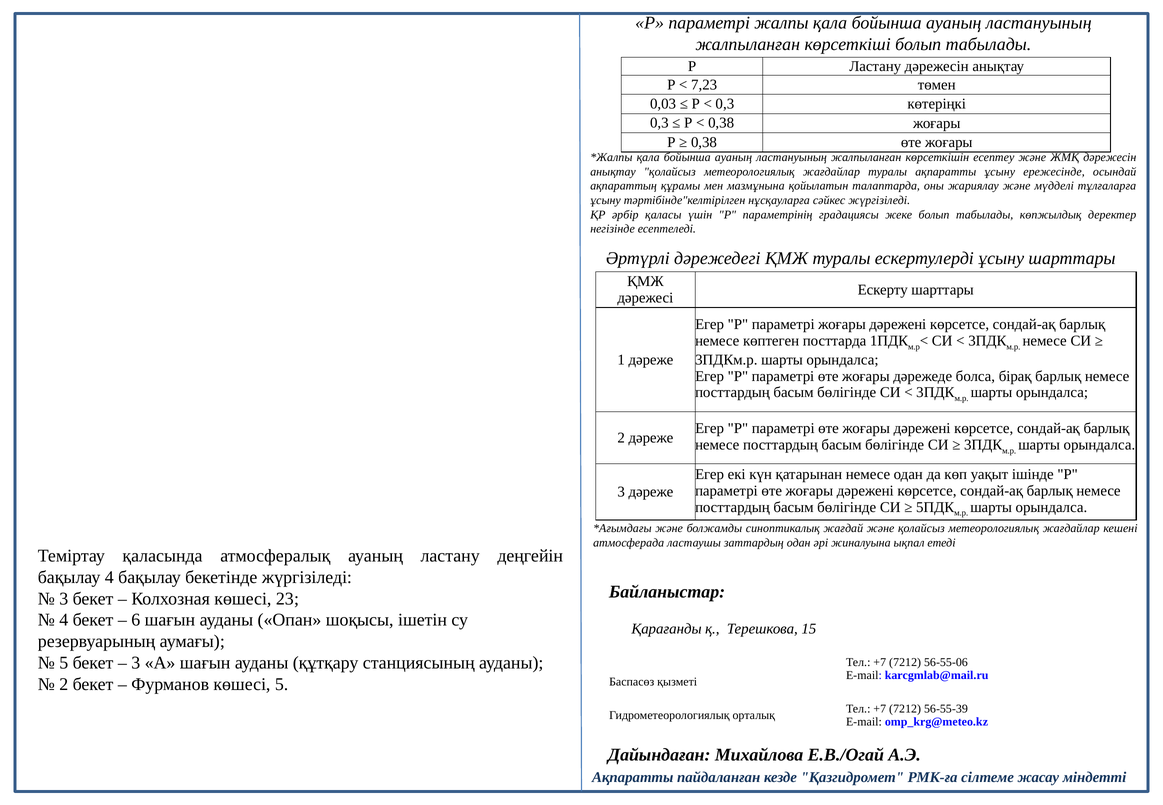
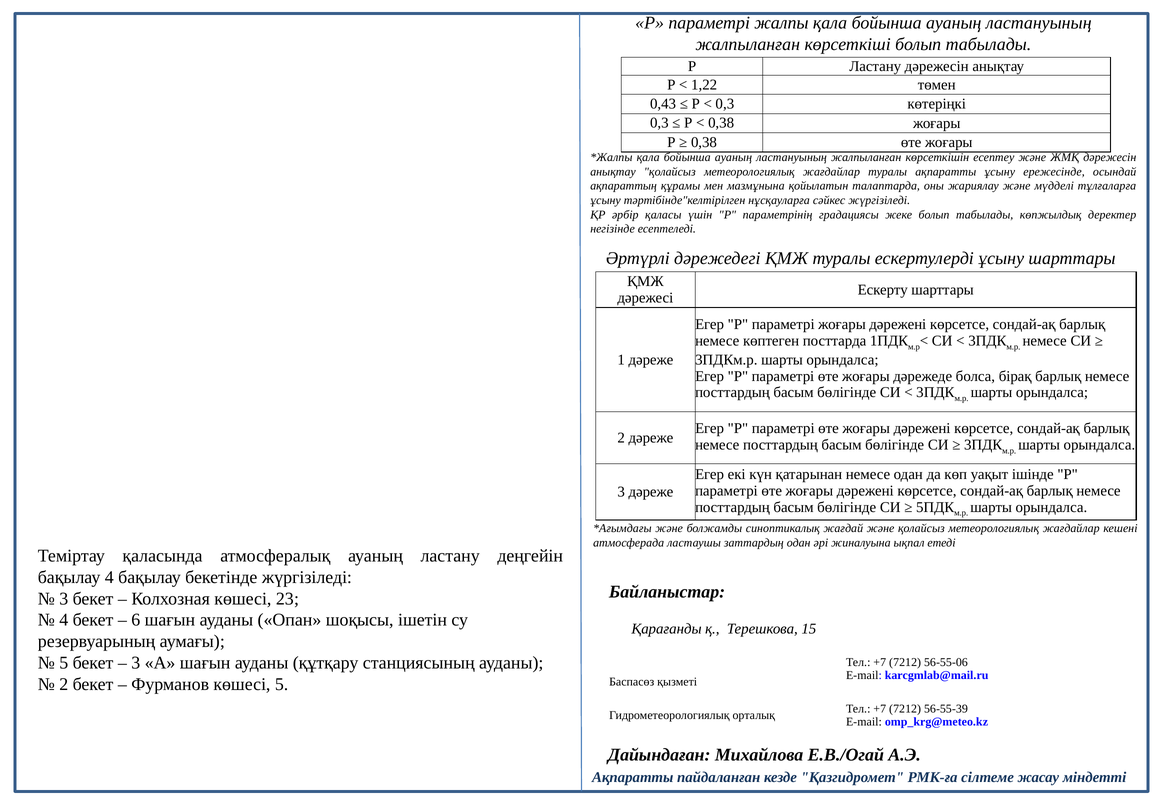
7,23: 7,23 -> 1,22 (704, 85)
0,03: 0,03 -> 0,43 (663, 104)
